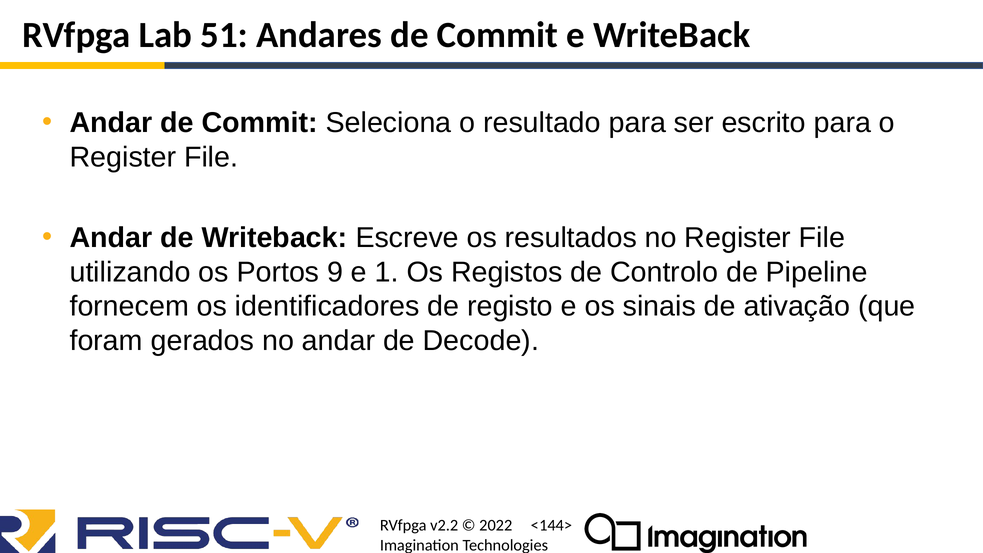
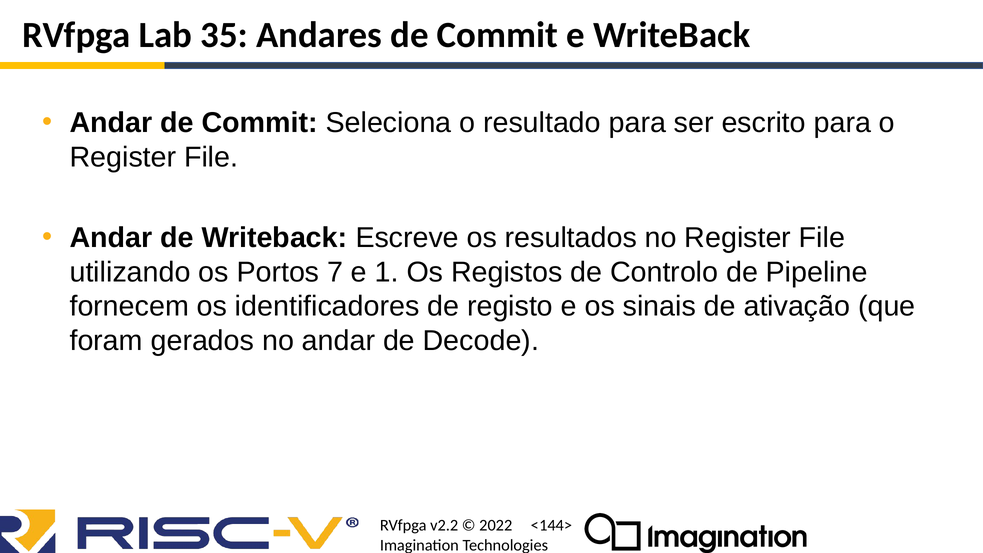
51: 51 -> 35 (224, 35)
9: 9 -> 7 (335, 272)
